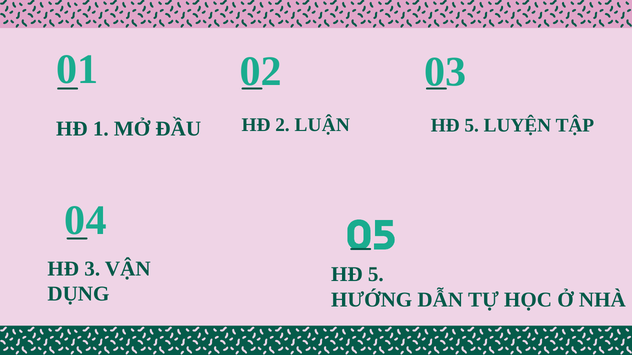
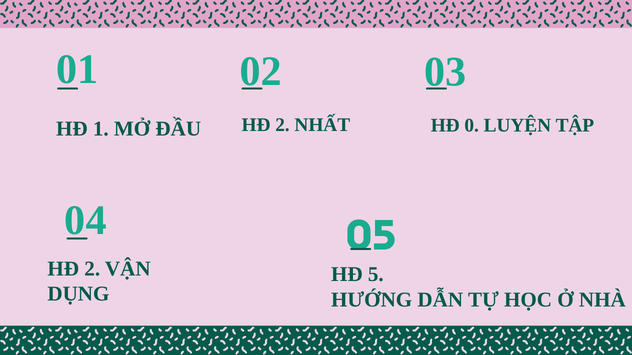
LUẬN: LUẬN -> NHẤT (322, 125)
5: 5 -> 0 (472, 126)
3: 3 -> 2 (92, 269)
